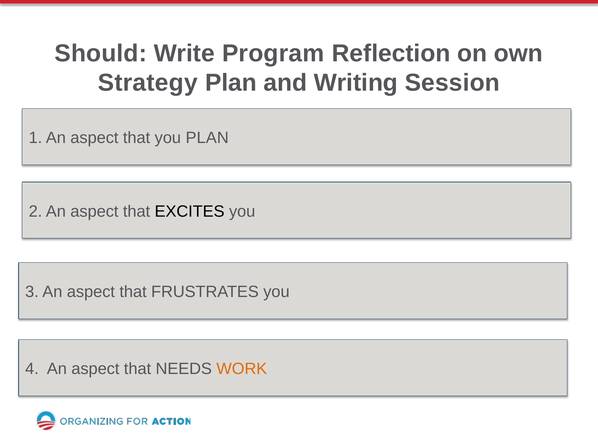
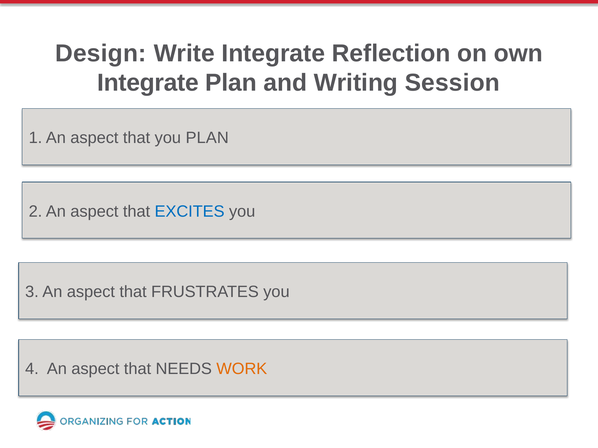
Should: Should -> Design (101, 54)
Write Program: Program -> Integrate (273, 54)
Strategy: Strategy -> Integrate (148, 83)
EXCITES colour: black -> blue (190, 212)
